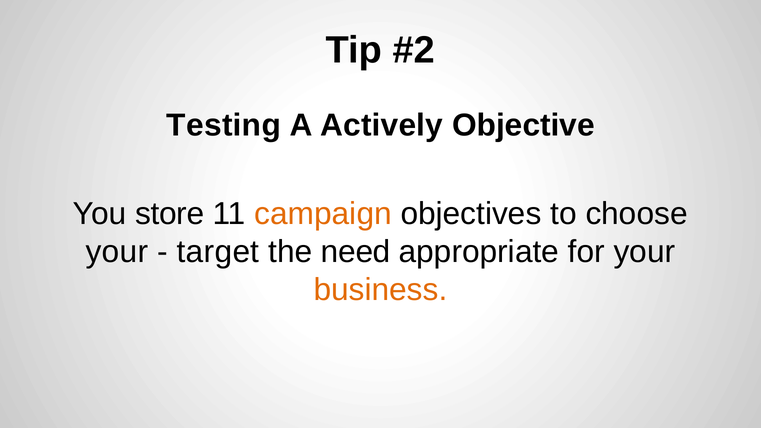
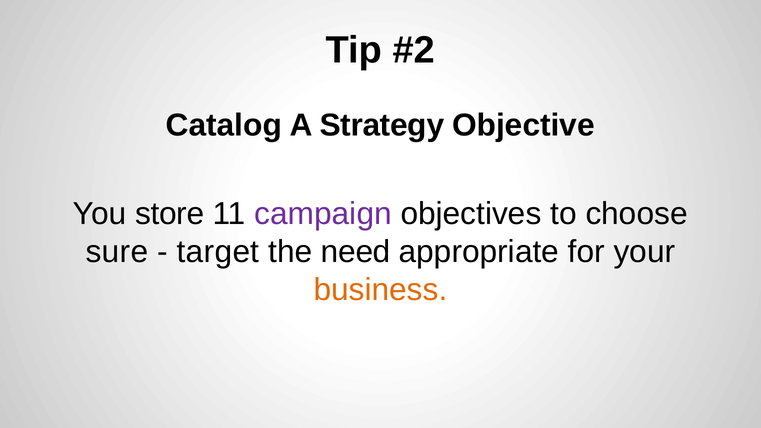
Testing: Testing -> Catalog (224, 125)
Actively: Actively -> Strategy (382, 125)
campaign colour: orange -> purple (323, 214)
your: your -> sure (117, 252)
